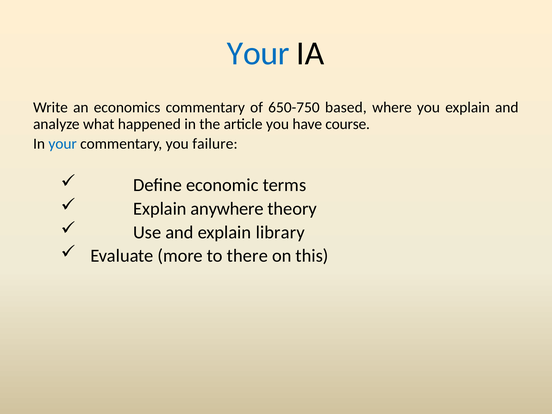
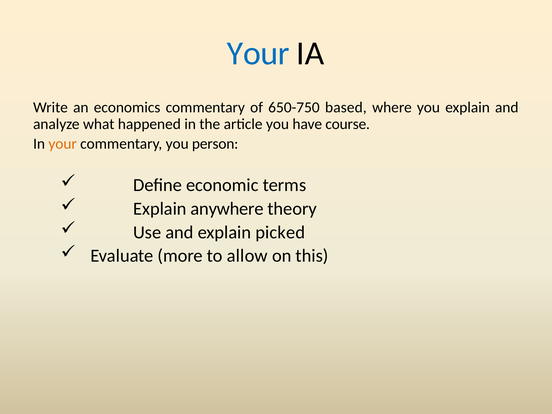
your colour: blue -> orange (63, 144)
failure: failure -> person (215, 144)
library: library -> picked (280, 232)
there: there -> allow (247, 256)
